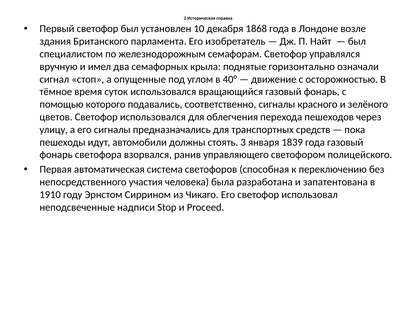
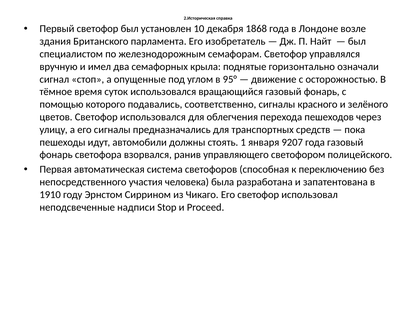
40°: 40° -> 95° (230, 79)
3: 3 -> 1 (243, 142)
1839: 1839 -> 9207 (292, 142)
